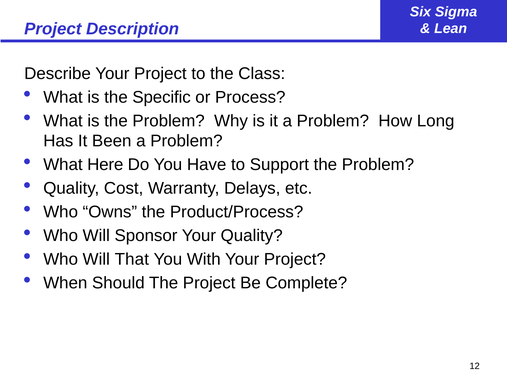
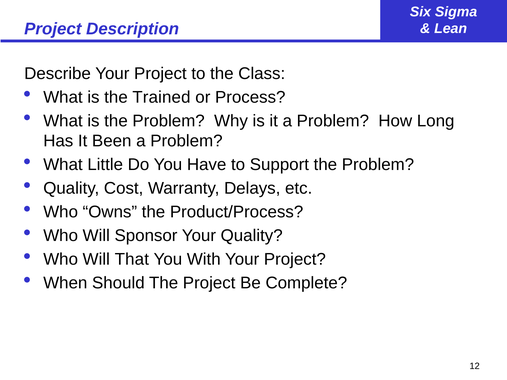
Specific: Specific -> Trained (161, 97)
Here: Here -> Little (105, 165)
